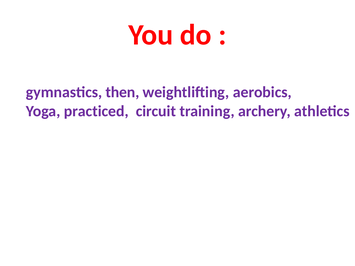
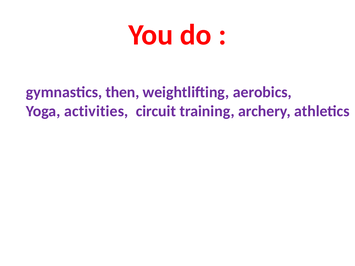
practiced: practiced -> activities (96, 111)
